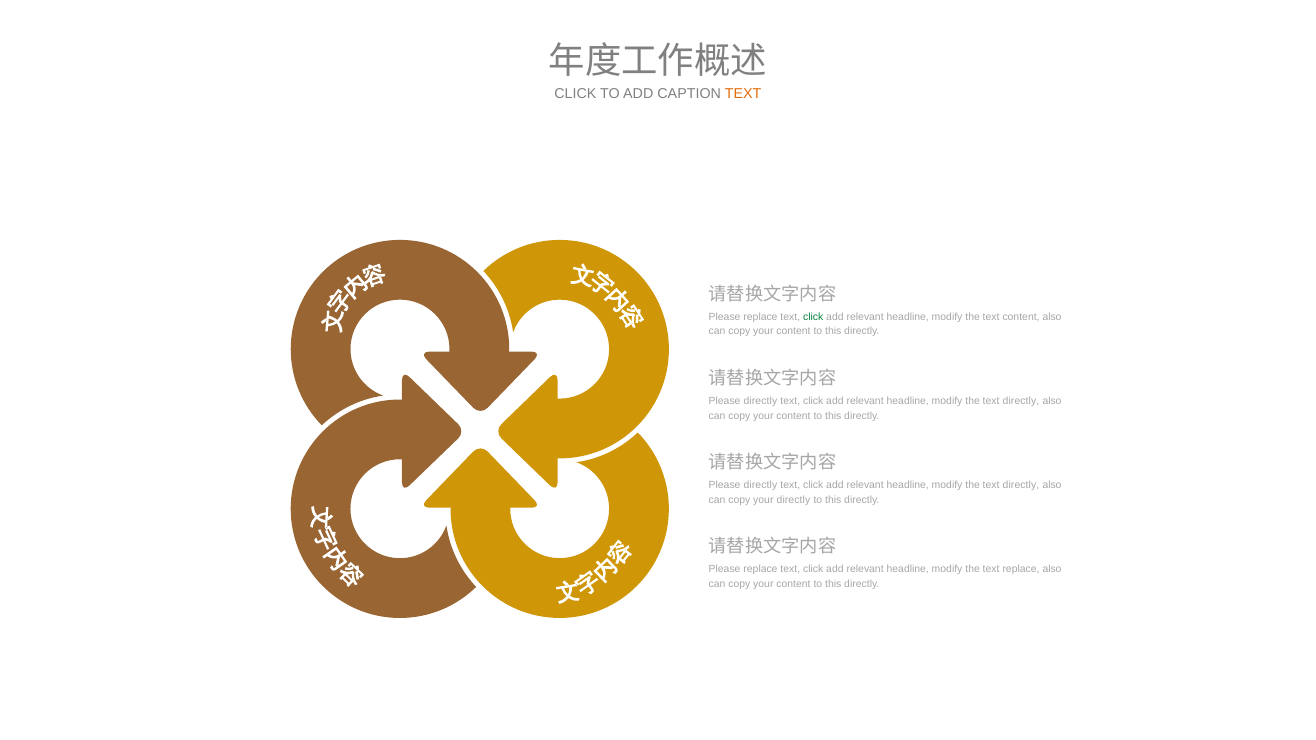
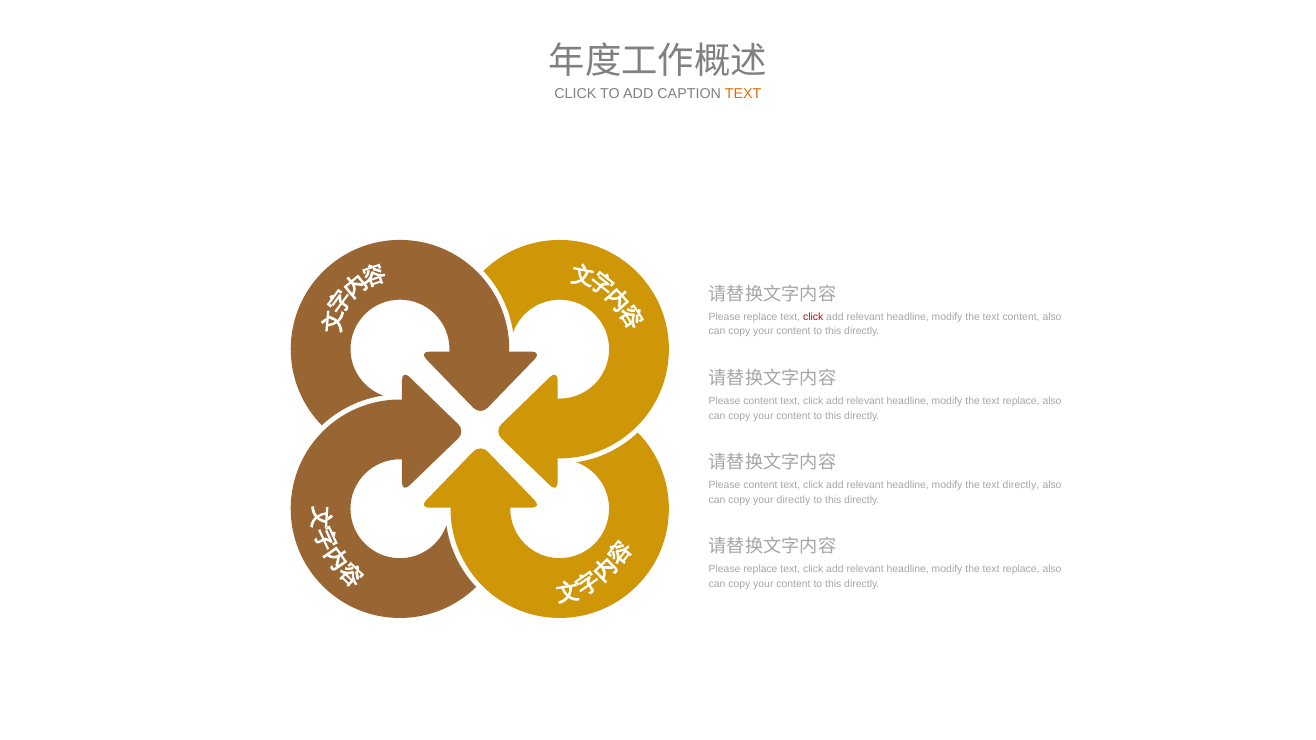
click colour: green -> red (813, 317)
directly: directly -> content (760, 401)
directly: directly -> replace (1021, 401)
directly: directly -> content (760, 485)
